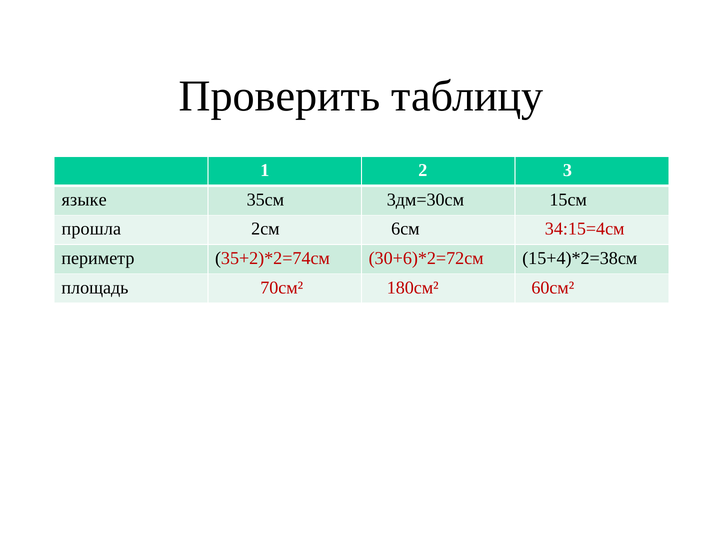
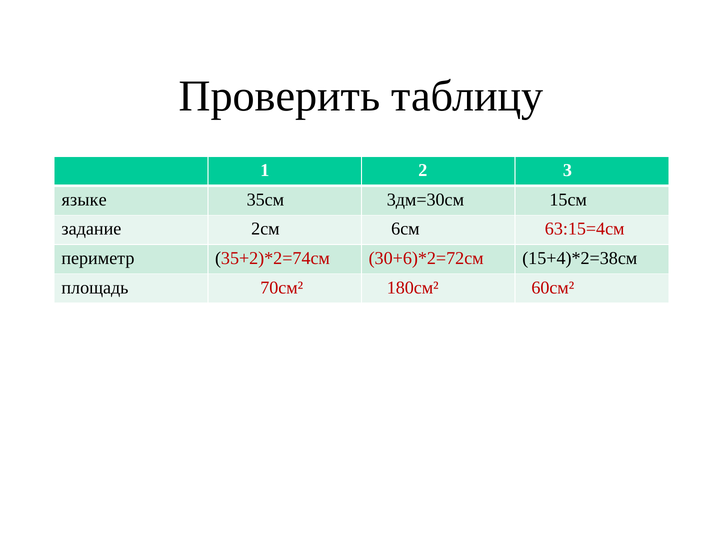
прошла: прошла -> задание (91, 229)
34:15=4см: 34:15=4см -> 63:15=4см (585, 229)
